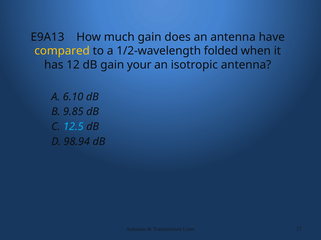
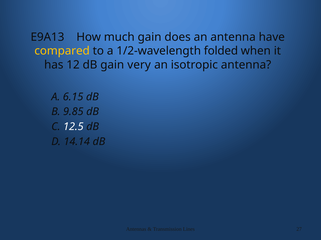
your: your -> very (139, 65)
6.10: 6.10 -> 6.15 (73, 97)
12.5 colour: light blue -> white (73, 127)
98.94: 98.94 -> 14.14 (77, 142)
